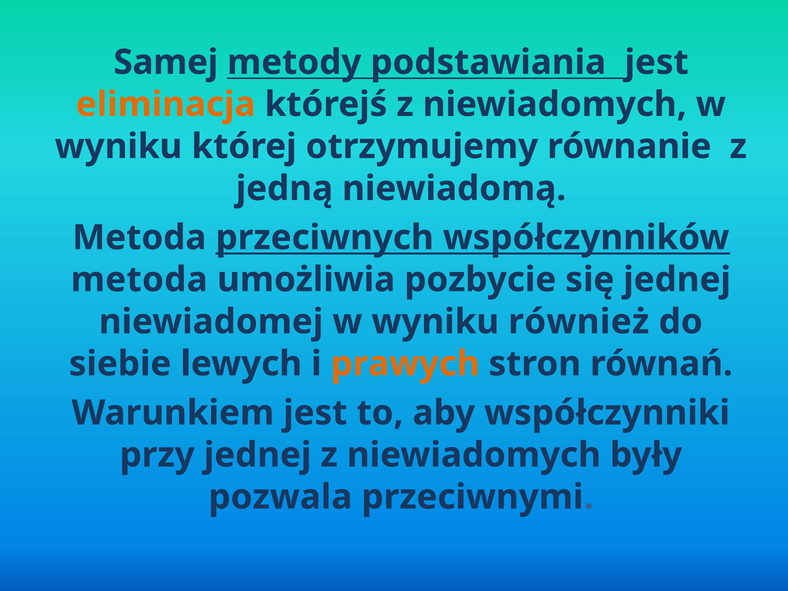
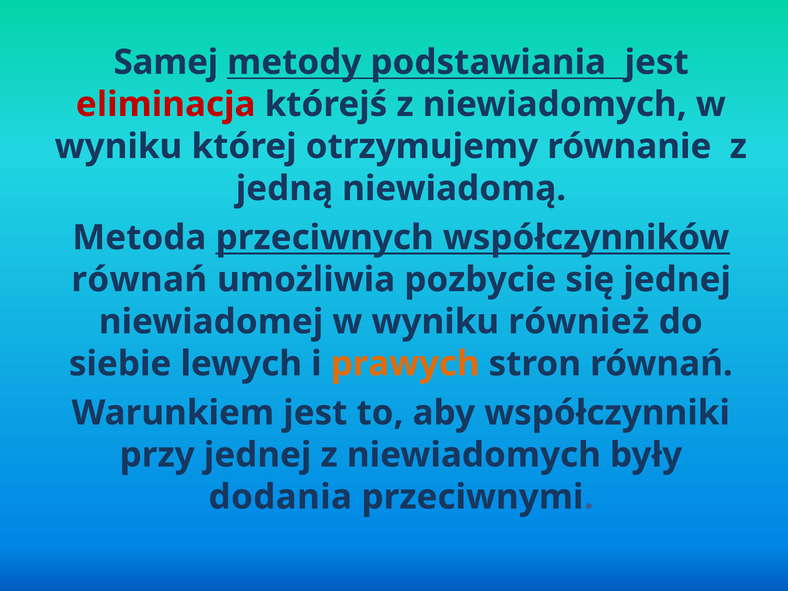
eliminacja colour: orange -> red (166, 104)
metoda: metoda -> równań (139, 280)
pozwala: pozwala -> dodania (280, 497)
